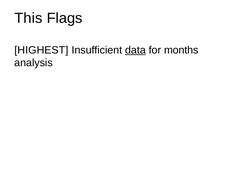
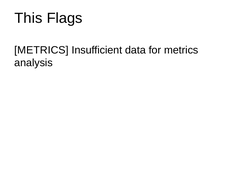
HIGHEST: HIGHEST -> METRICS (41, 50)
data underline: present -> none (135, 50)
for months: months -> metrics (181, 50)
